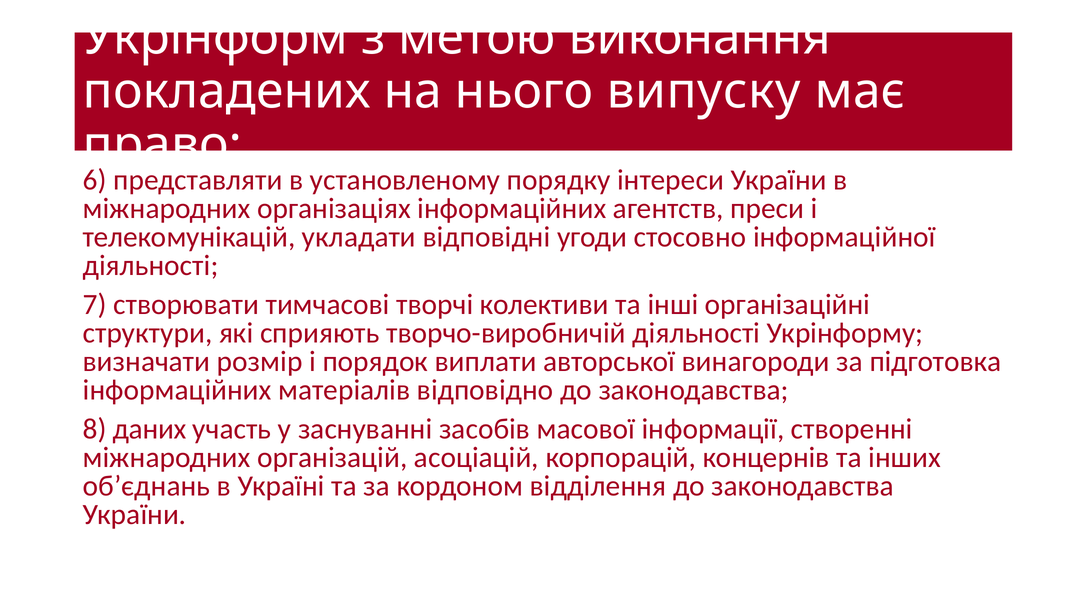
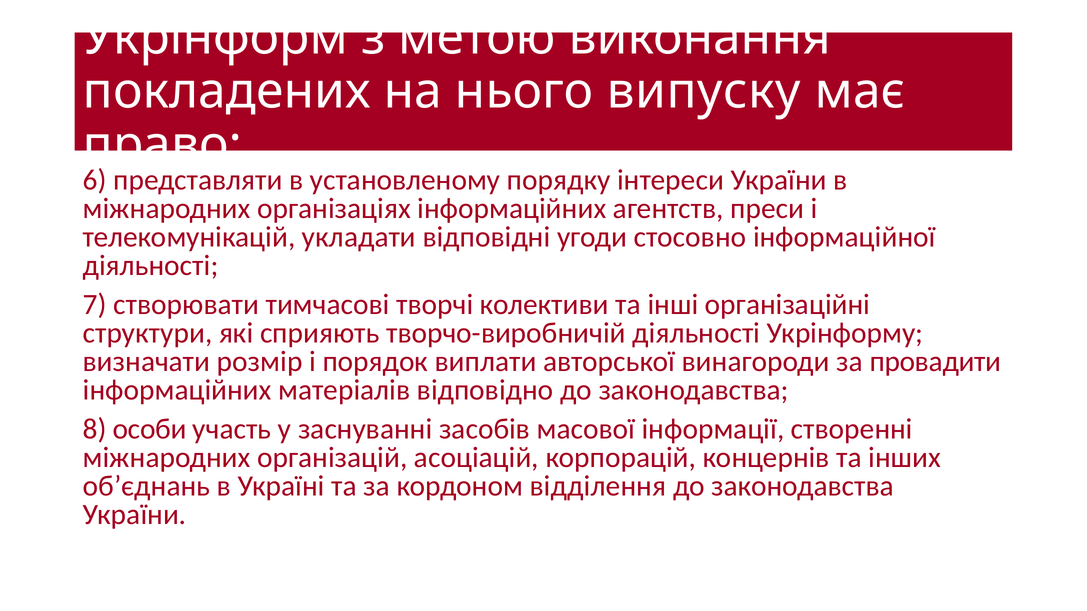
підготовка: підготовка -> провадити (935, 362)
даних: даних -> особи (150, 429)
